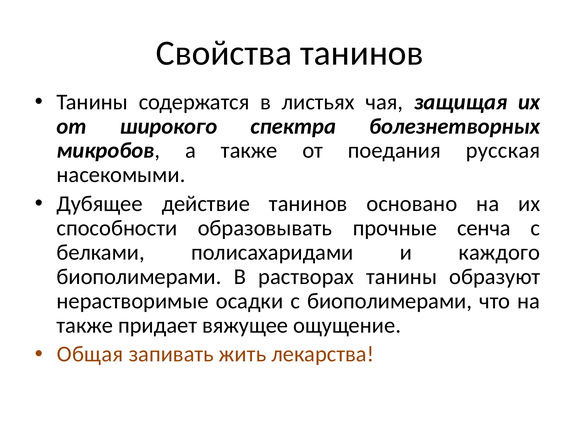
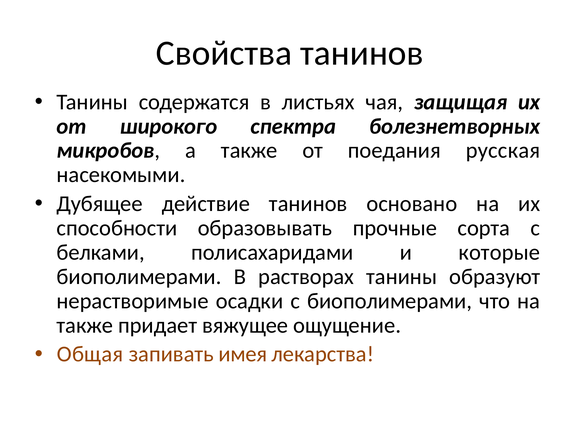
сенча: сенча -> сорта (484, 228)
каждого: каждого -> которые (499, 252)
жить: жить -> имея (243, 354)
